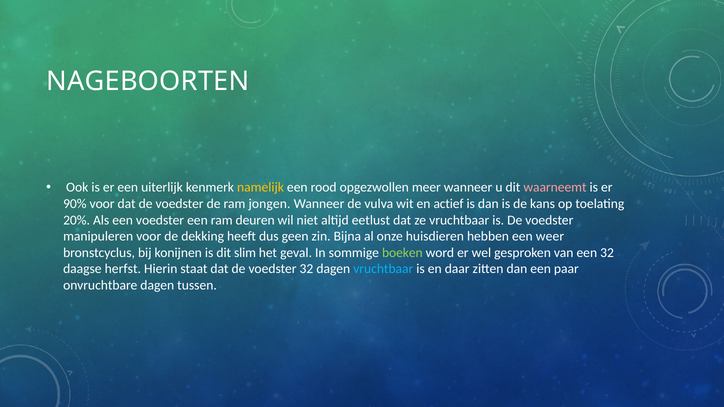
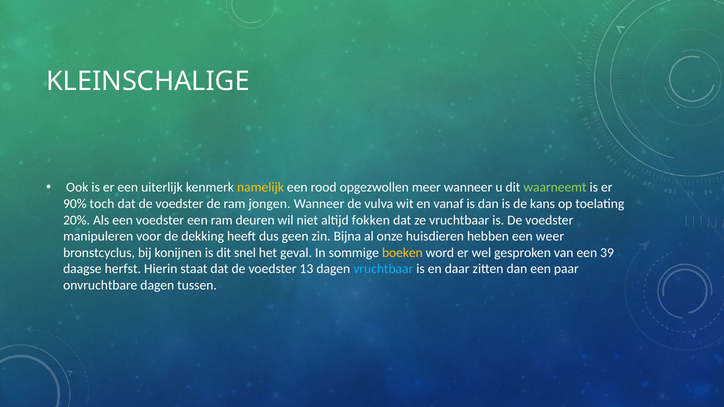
NAGEBOORTEN: NAGEBOORTEN -> KLEINSCHALIGE (148, 81)
waarneemt colour: pink -> light green (555, 188)
90% voor: voor -> toch (102, 204)
actief: actief -> vanaf (449, 204)
eetlust: eetlust -> fokken (371, 220)
slim: slim -> snel (245, 253)
boeken colour: light green -> yellow (402, 253)
een 32: 32 -> 39 (607, 253)
voedster 32: 32 -> 13 (306, 269)
